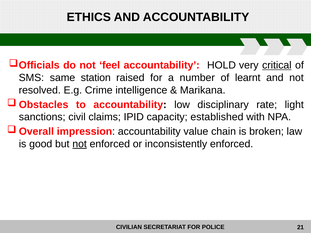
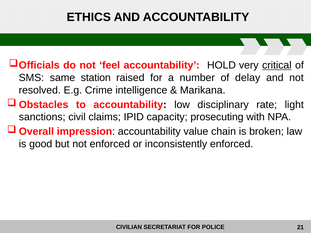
learnt: learnt -> delay (248, 78)
established: established -> prosecuting (217, 117)
not underline: present -> none (80, 144)
